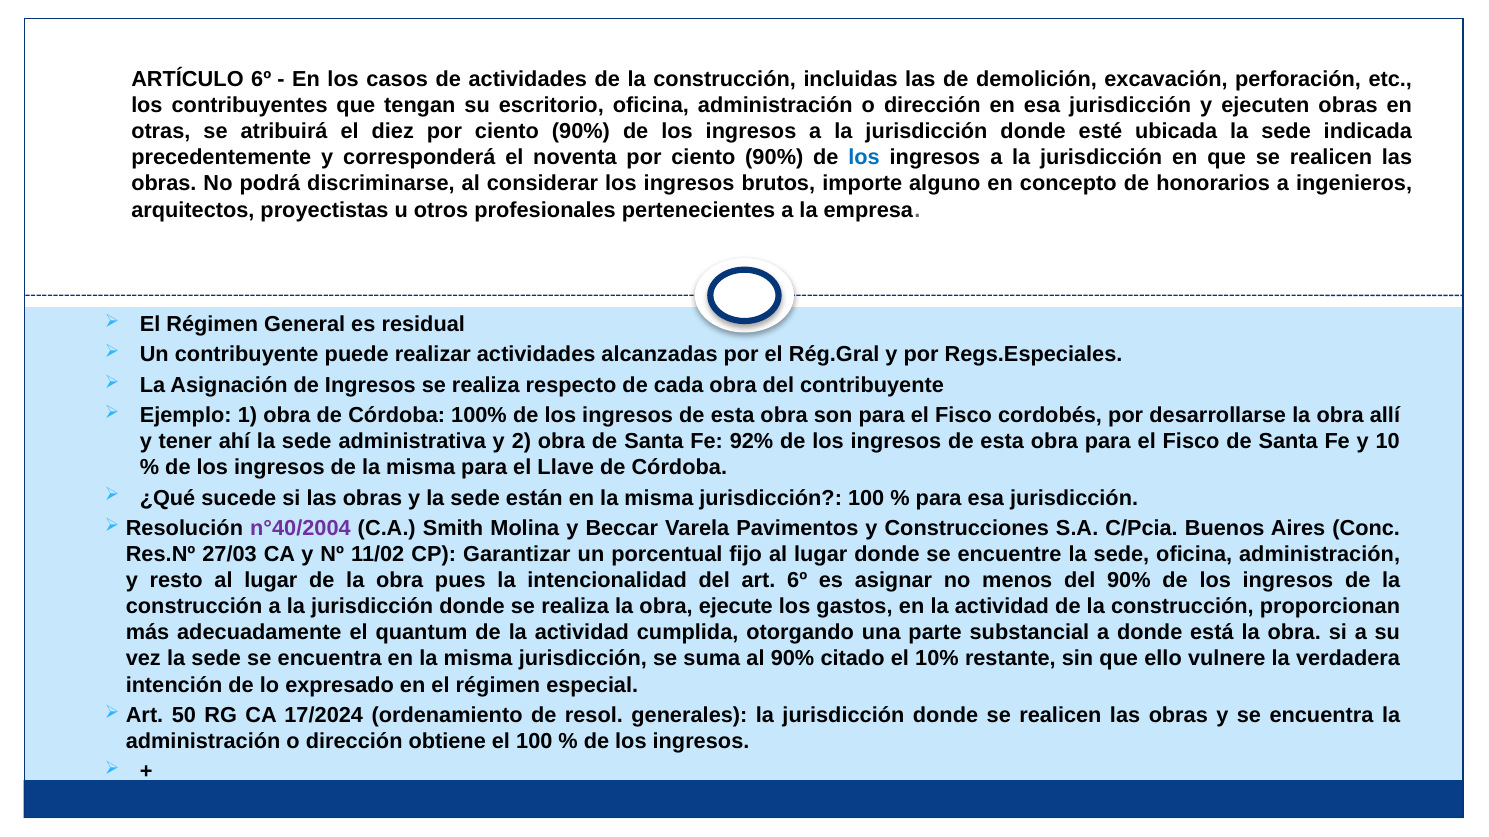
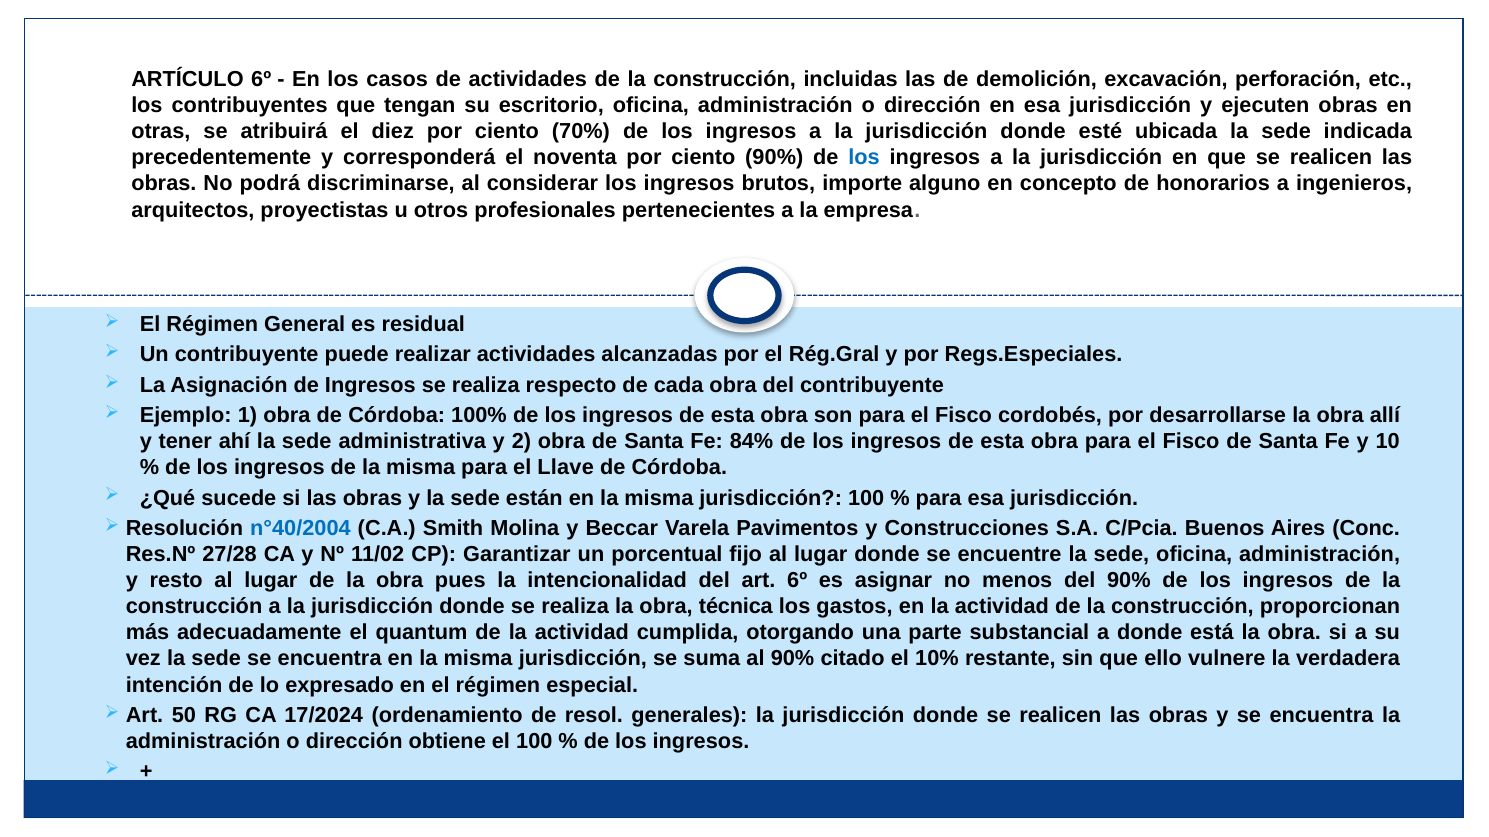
diez por ciento 90%: 90% -> 70% (581, 132)
92%: 92% -> 84% (752, 442)
n°40/2004 colour: purple -> blue (300, 529)
27/03: 27/03 -> 27/28 (230, 555)
ejecute: ejecute -> técnica (736, 607)
